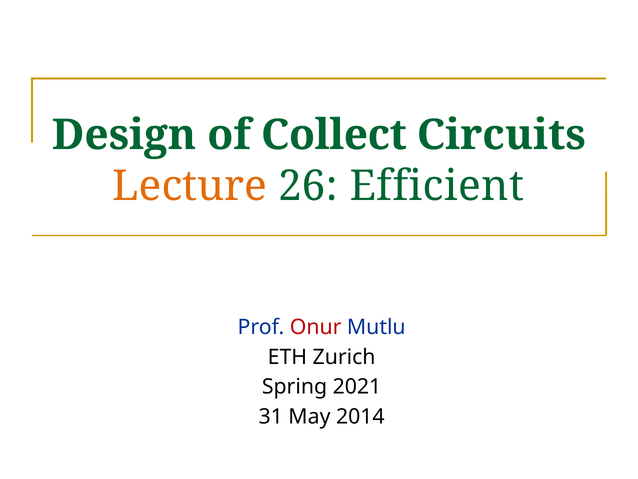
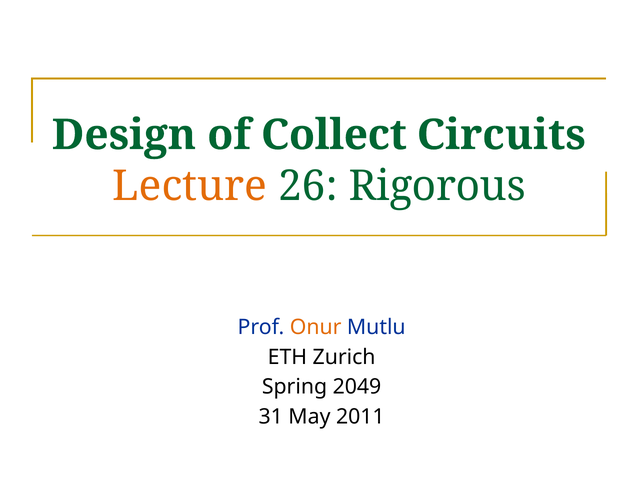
Efficient: Efficient -> Rigorous (437, 186)
Onur colour: red -> orange (316, 327)
2021: 2021 -> 2049 (357, 386)
2014: 2014 -> 2011 (360, 416)
